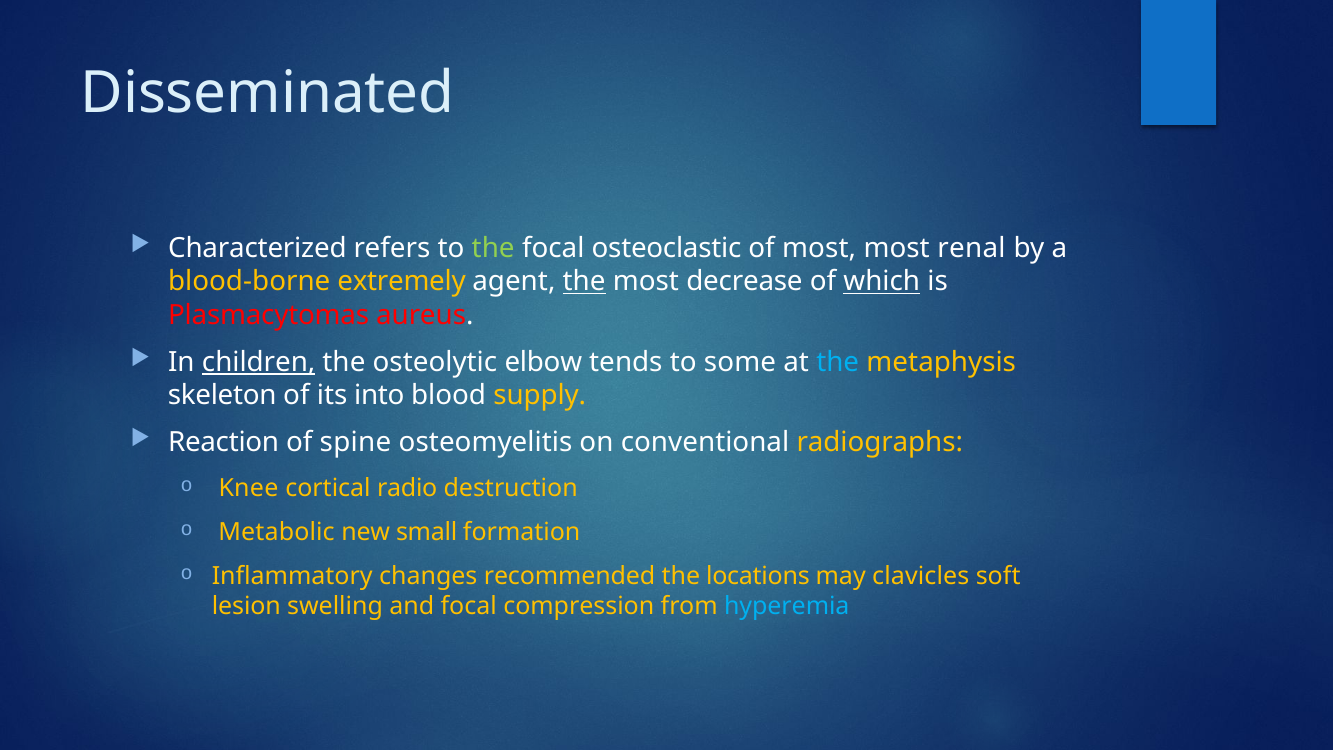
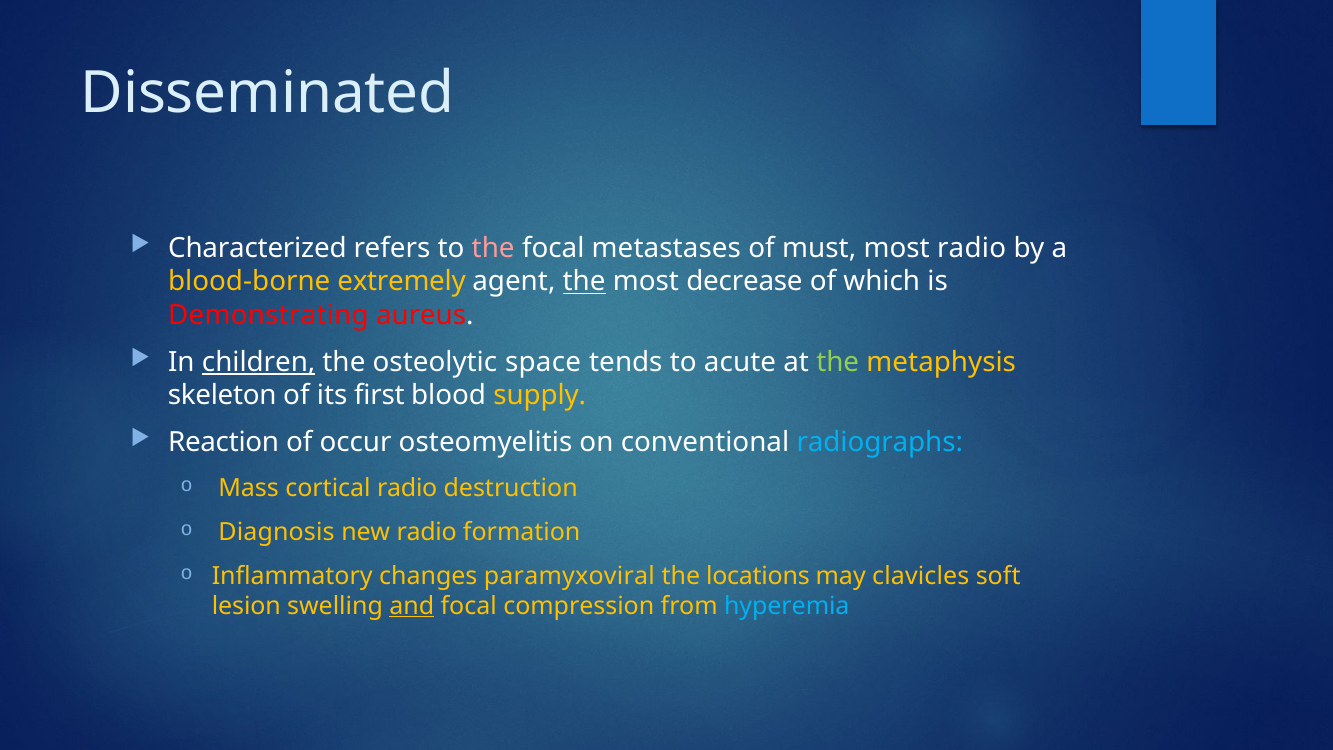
the colour: light green -> pink (493, 248)
osteoclastic: osteoclastic -> metastases (666, 248)
of most: most -> must (819, 248)
most renal: renal -> radio (972, 248)
which underline: present -> none (882, 281)
Plasmacytomas: Plasmacytomas -> Demonstrating (268, 315)
elbow: elbow -> space (543, 362)
some: some -> acute (740, 362)
the colour: light blue -> light green (838, 362)
into: into -> first (379, 395)
spine: spine -> occur (356, 443)
radiographs colour: yellow -> light blue (880, 443)
Knee: Knee -> Mass (249, 488)
Metabolic: Metabolic -> Diagnosis (277, 532)
new small: small -> radio (427, 532)
recommended: recommended -> paramyxoviral (569, 576)
and underline: none -> present (412, 606)
